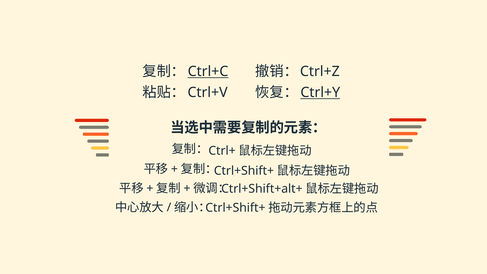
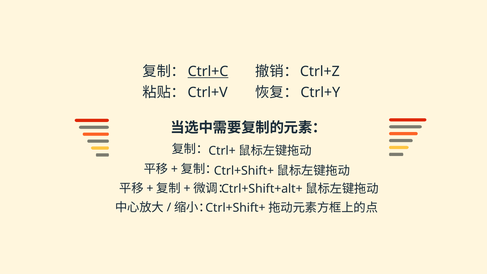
Ctrl+Y underline: present -> none (320, 93)
